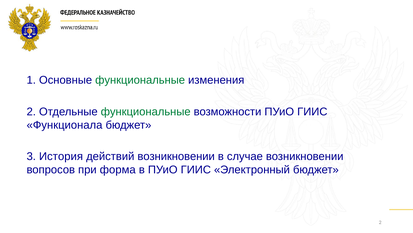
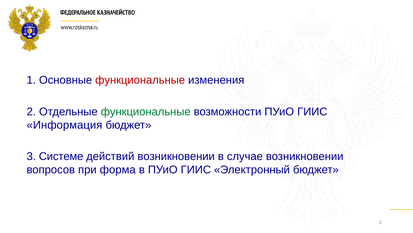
функциональные colour: green -> red (140, 80)
Функционала: Функционала -> Информация (64, 125)
История: История -> Системе (61, 156)
